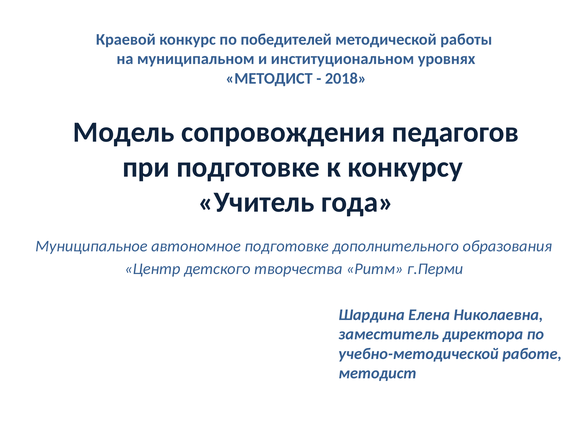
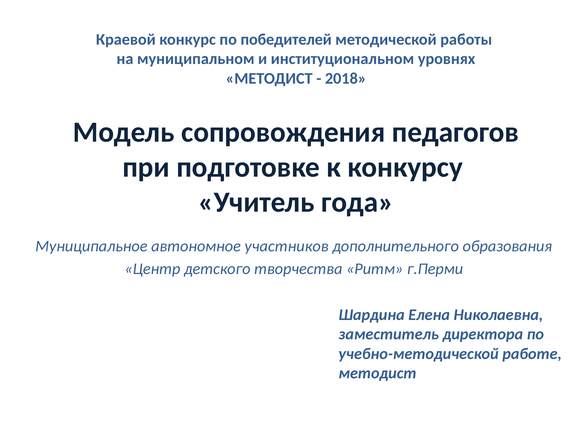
автономное подготовке: подготовке -> участников (287, 246)
